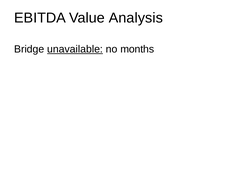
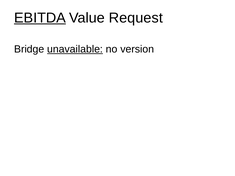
EBITDA underline: none -> present (40, 18)
Analysis: Analysis -> Request (136, 18)
months: months -> version (137, 49)
